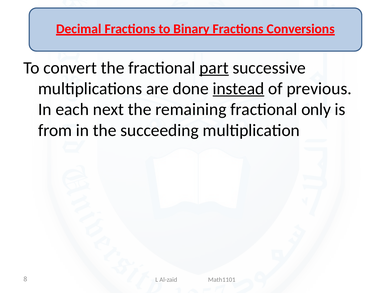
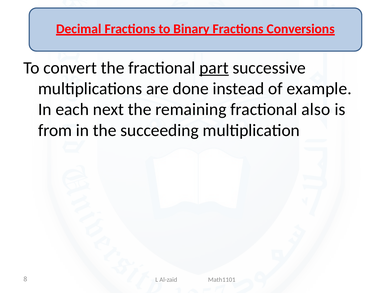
instead underline: present -> none (238, 89)
previous: previous -> example (319, 89)
only: only -> also (316, 110)
